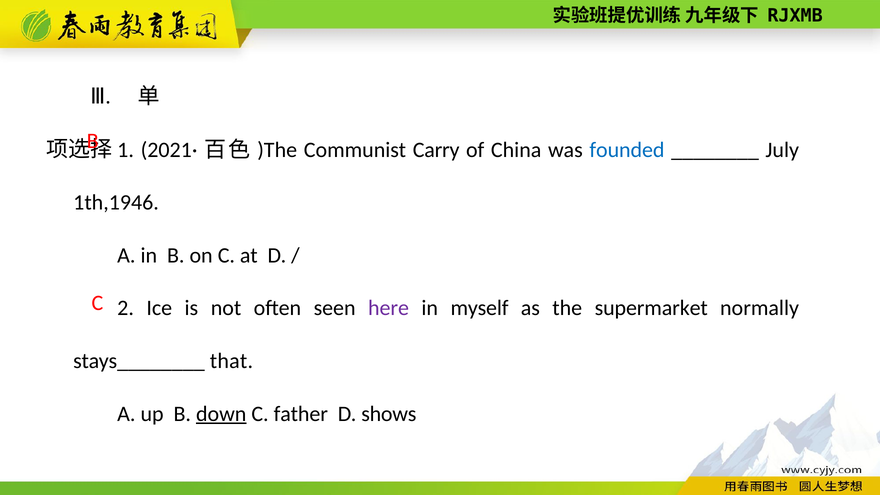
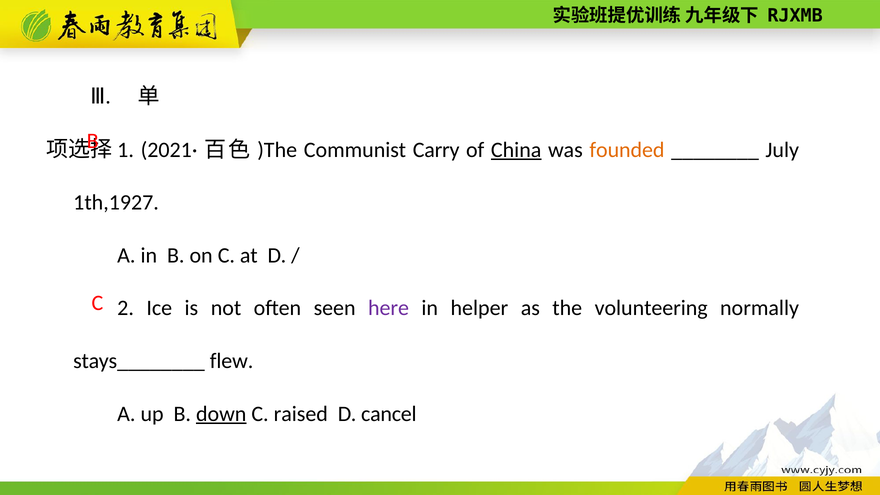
China underline: none -> present (516, 150)
founded colour: blue -> orange (627, 150)
1th,1946: 1th,1946 -> 1th,1927 (116, 203)
myself: myself -> helper (479, 308)
supermarket: supermarket -> volunteering (651, 308)
that: that -> flew (232, 361)
father: father -> raised (301, 414)
shows: shows -> cancel (389, 414)
